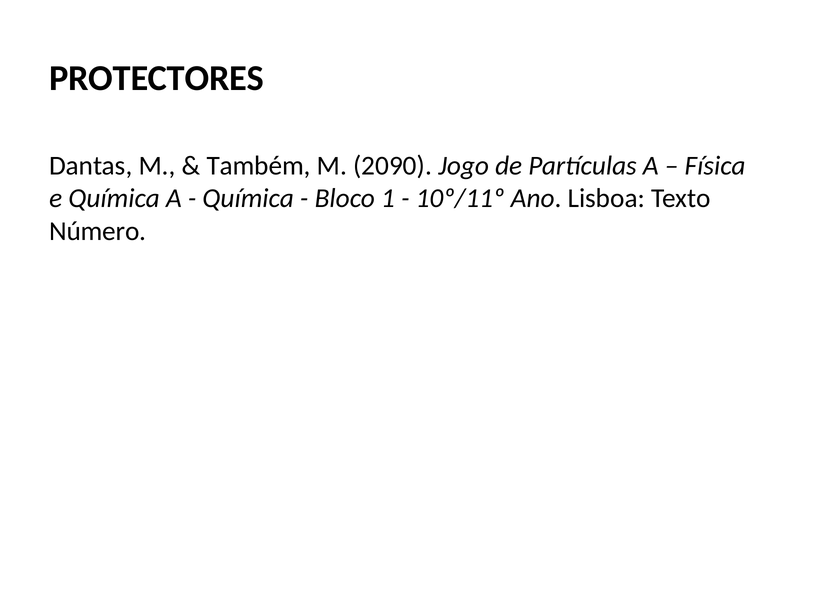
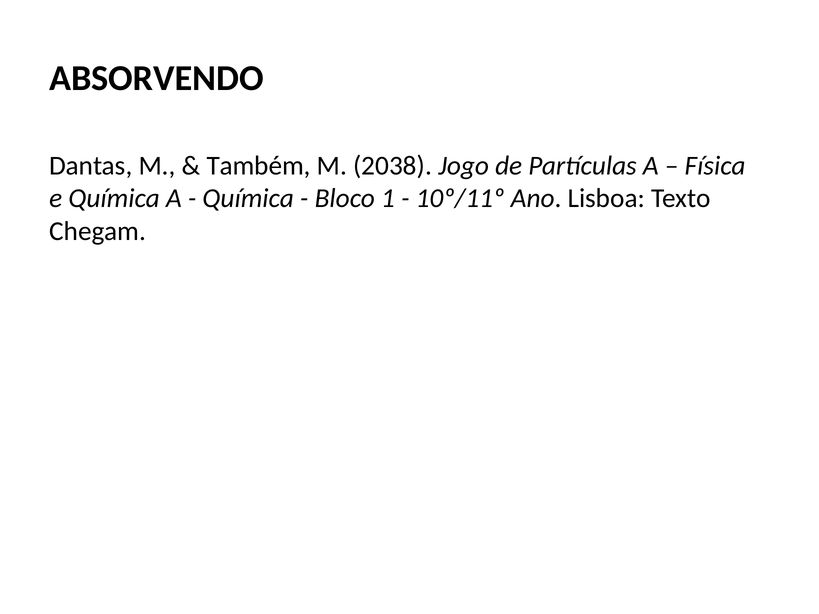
PROTECTORES: PROTECTORES -> ABSORVENDO (156, 78)
2090: 2090 -> 2038 (393, 166)
Número: Número -> Chegam (98, 231)
